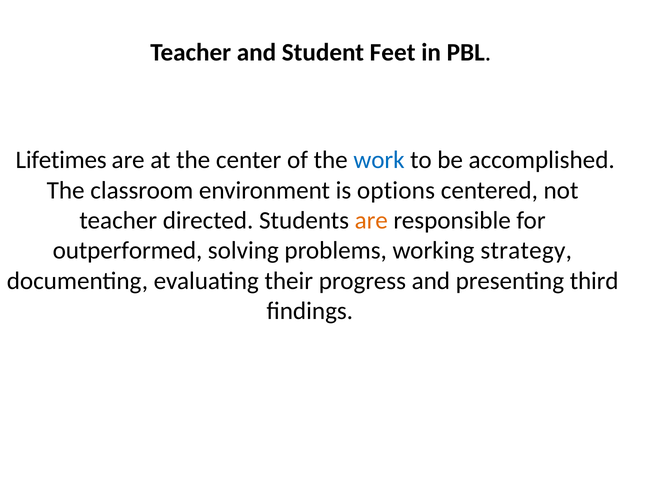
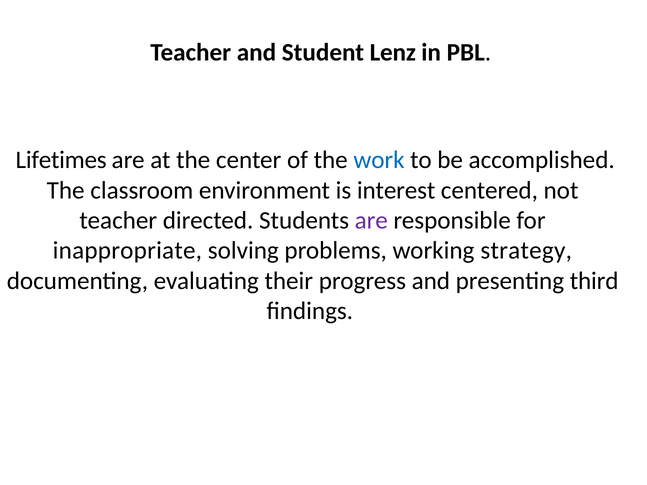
Feet: Feet -> Lenz (393, 52)
options: options -> interest (396, 190)
are colour: orange -> purple (371, 221)
outperformed: outperformed -> inappropriate (127, 251)
